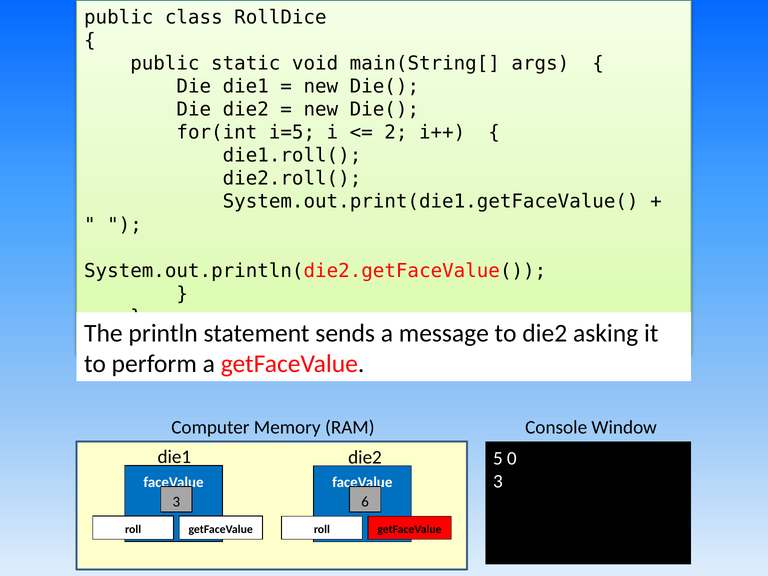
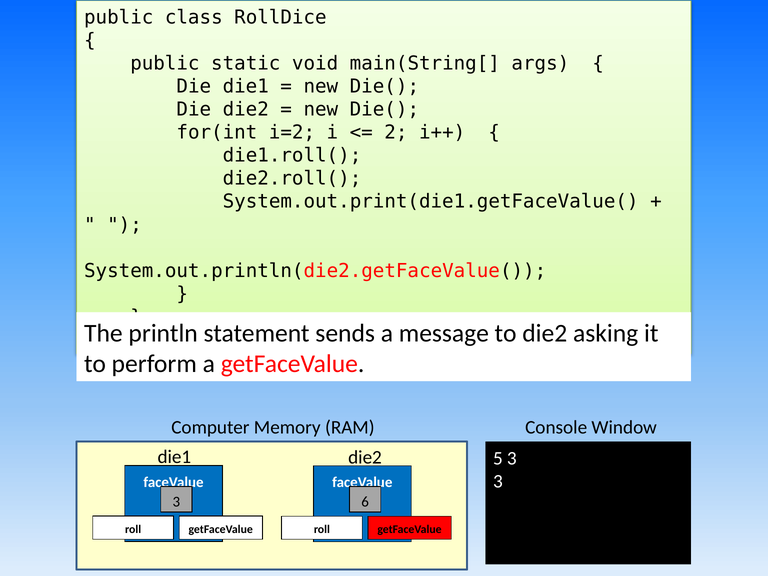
i=5: i=5 -> i=2 (292, 133)
5 0: 0 -> 3 (512, 458)
